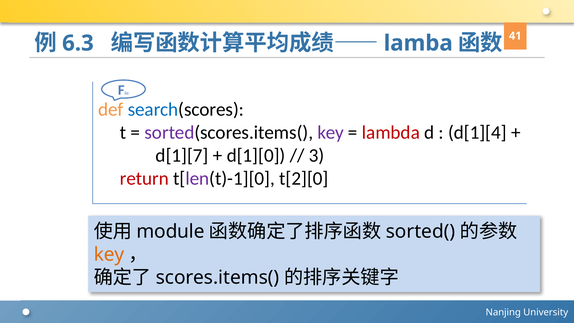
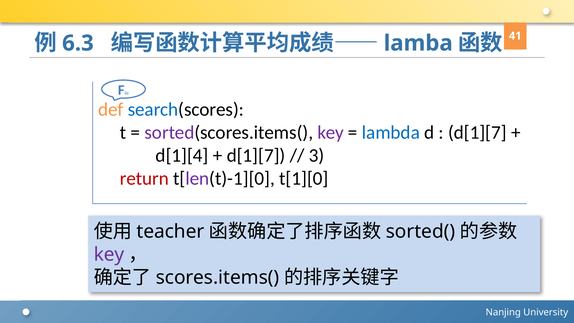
lambda colour: red -> blue (391, 132)
d[1][4: d[1][4 -> d[1][7 (477, 132)
d[1][7: d[1][7 -> d[1][4 (182, 155)
d[1][0: d[1][0 -> d[1][7 (256, 155)
t[2][0: t[2][0 -> t[1][0 (304, 178)
module: module -> teacher (170, 231)
key colour: orange -> purple (109, 254)
